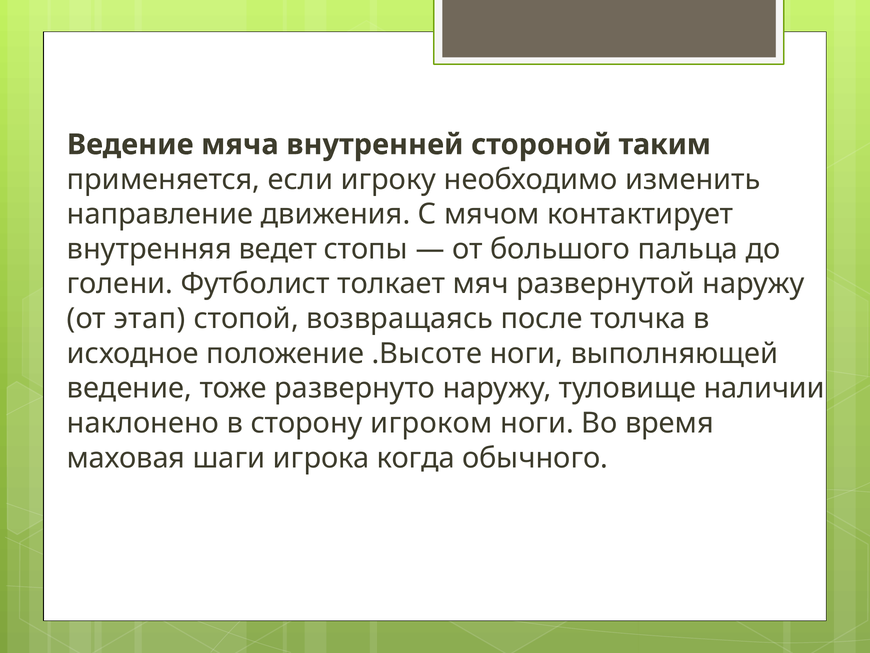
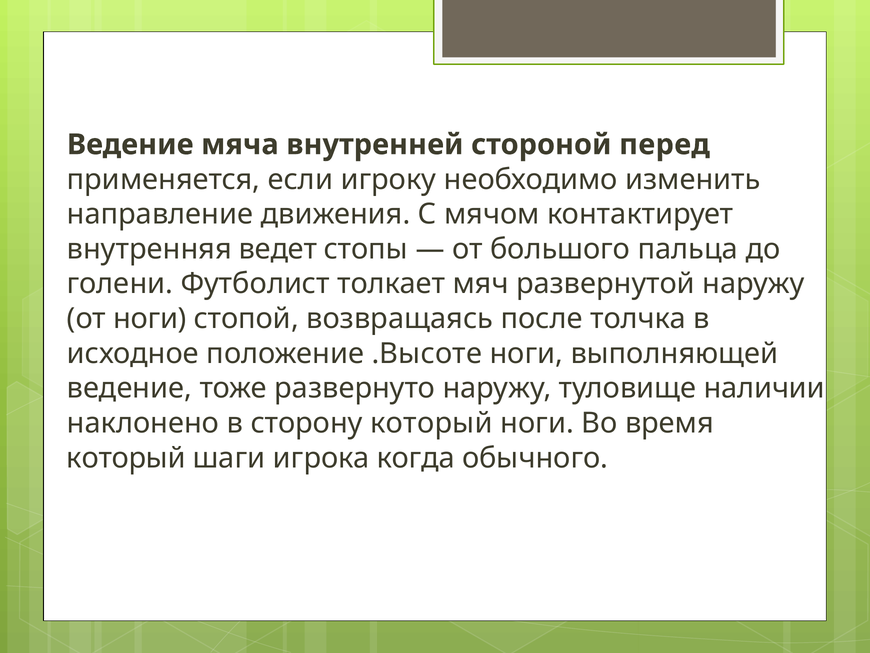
таким: таким -> перед (665, 144)
от этап: этап -> ноги (150, 318)
сторону игроком: игроком -> который (431, 423)
маховая: маховая -> который (126, 458)
